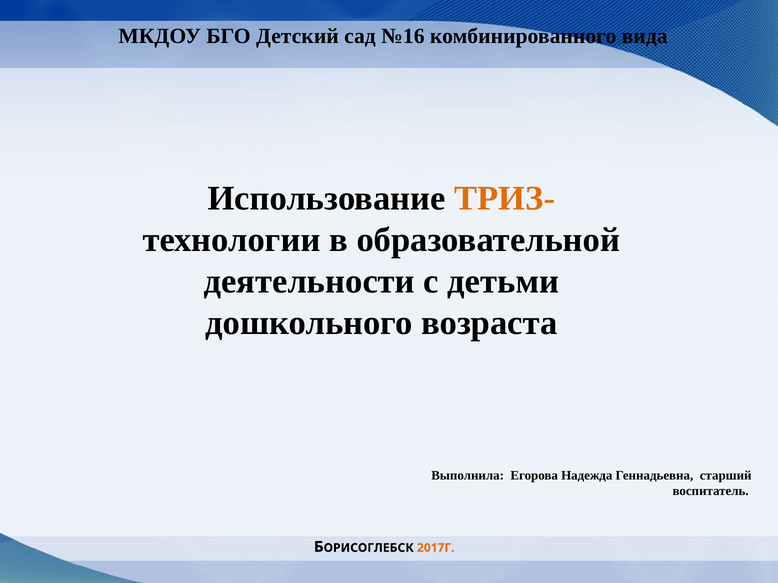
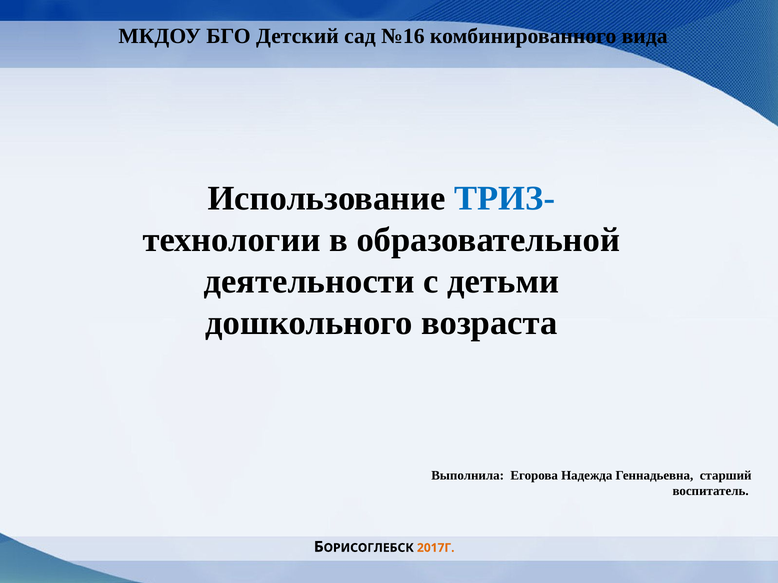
ТРИЗ- colour: orange -> blue (505, 199)
